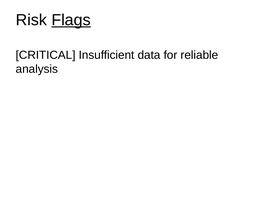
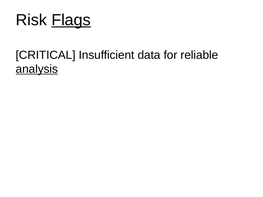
analysis underline: none -> present (37, 69)
